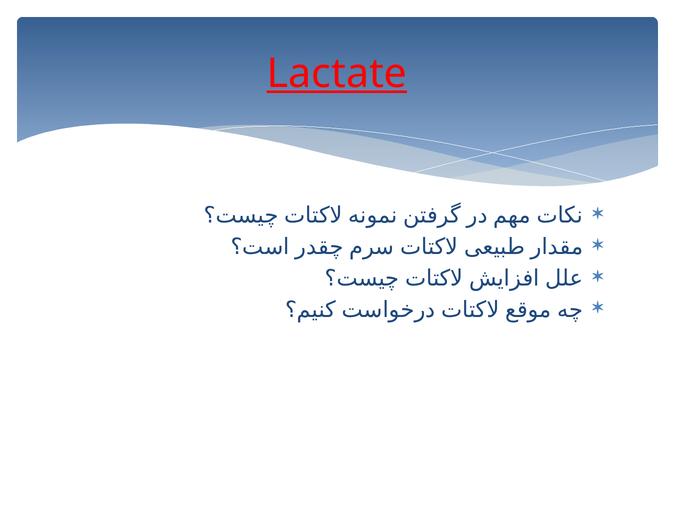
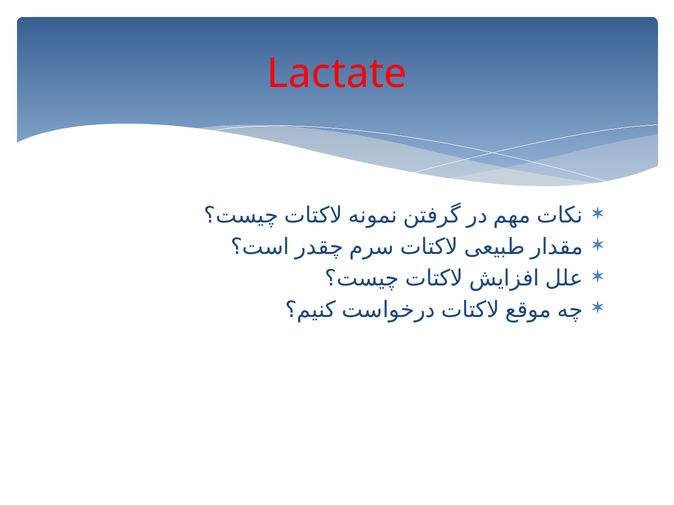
Lactate underline: present -> none (337, 74)
